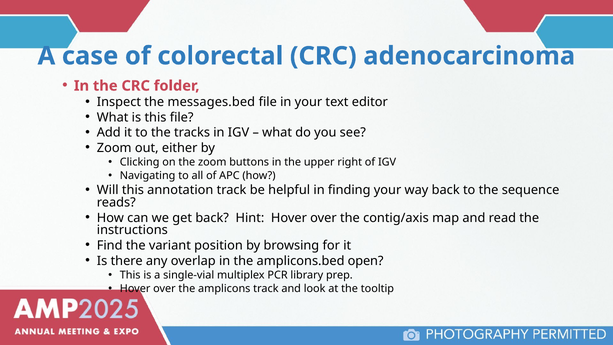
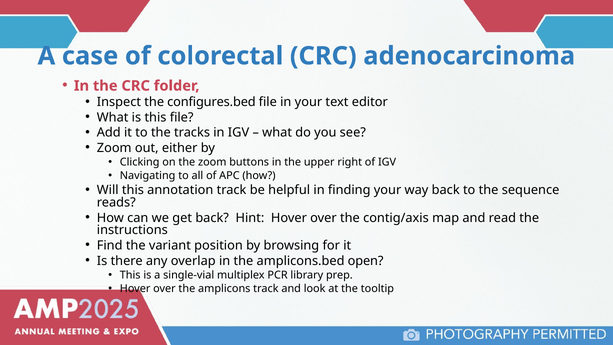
messages.bed: messages.bed -> configures.bed (211, 102)
